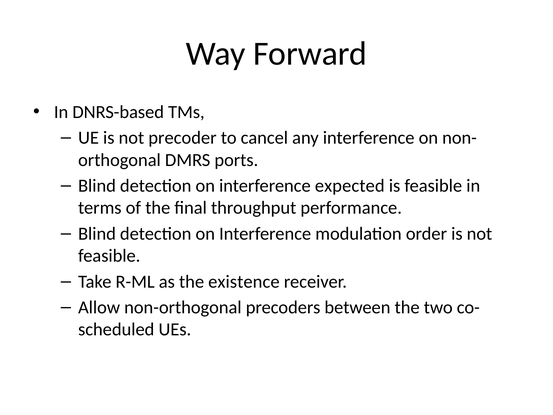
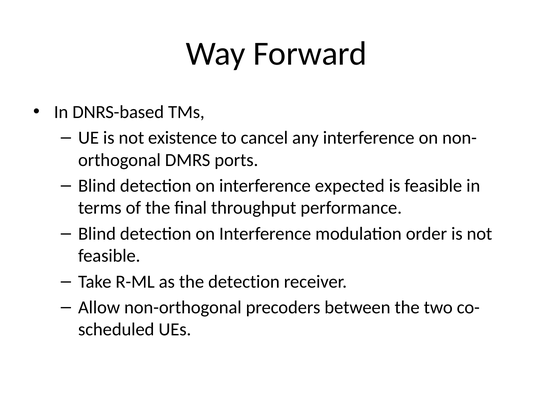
precoder: precoder -> existence (183, 138)
the existence: existence -> detection (244, 281)
